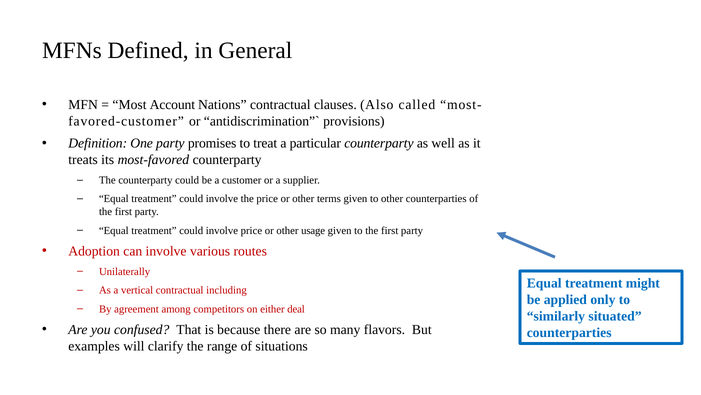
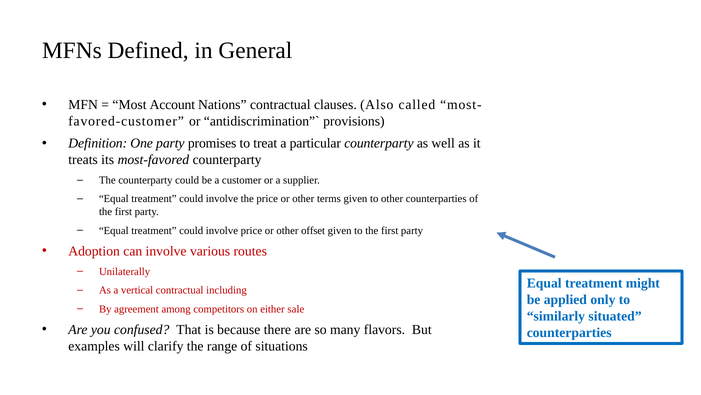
usage: usage -> offset (313, 230)
deal: deal -> sale (296, 308)
